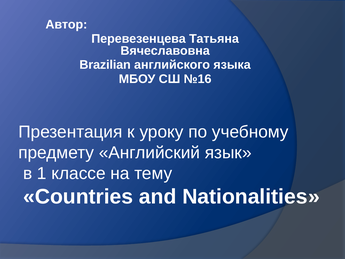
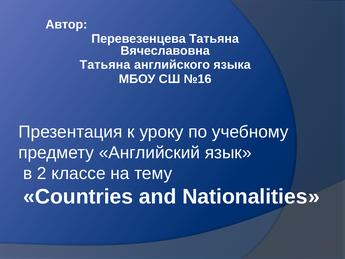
Brazilian: Brazilian -> Татьяна (105, 65)
1: 1 -> 2 (42, 173)
